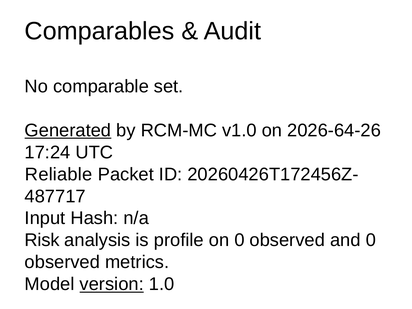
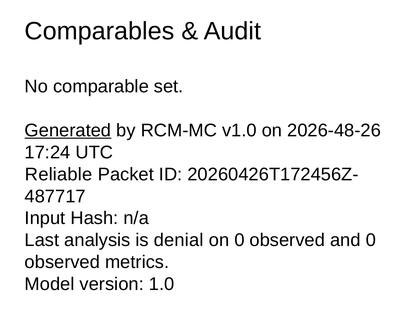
2026-64-26: 2026-64-26 -> 2026-48-26 (334, 130)
Risk: Risk -> Last (42, 240)
profile: profile -> denial (179, 240)
version underline: present -> none (112, 284)
